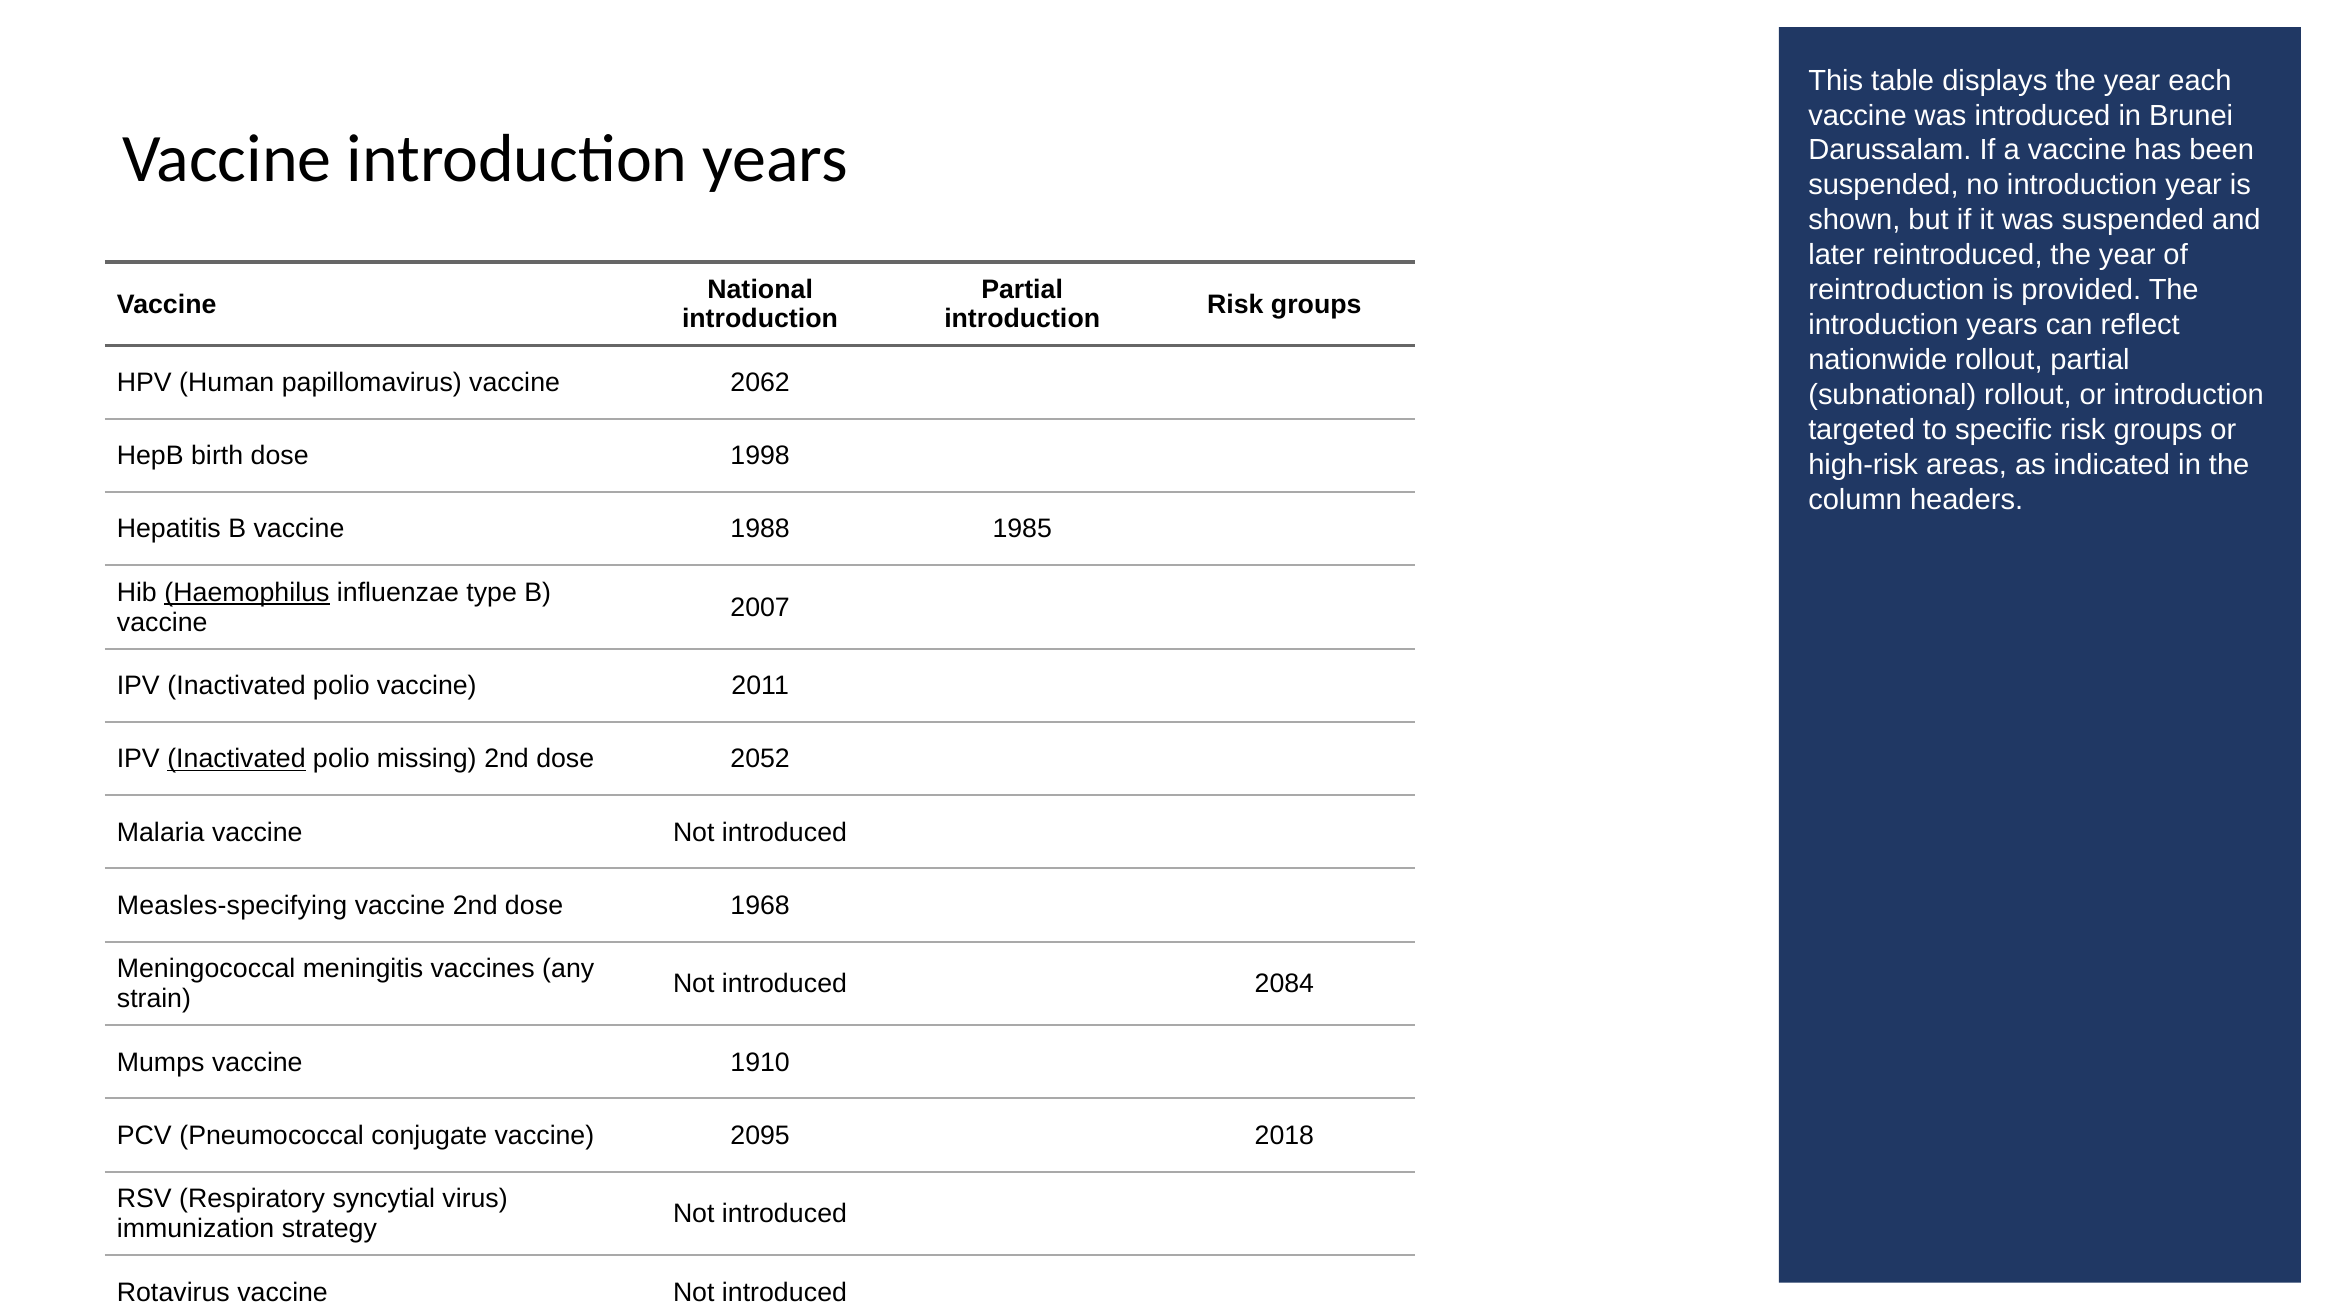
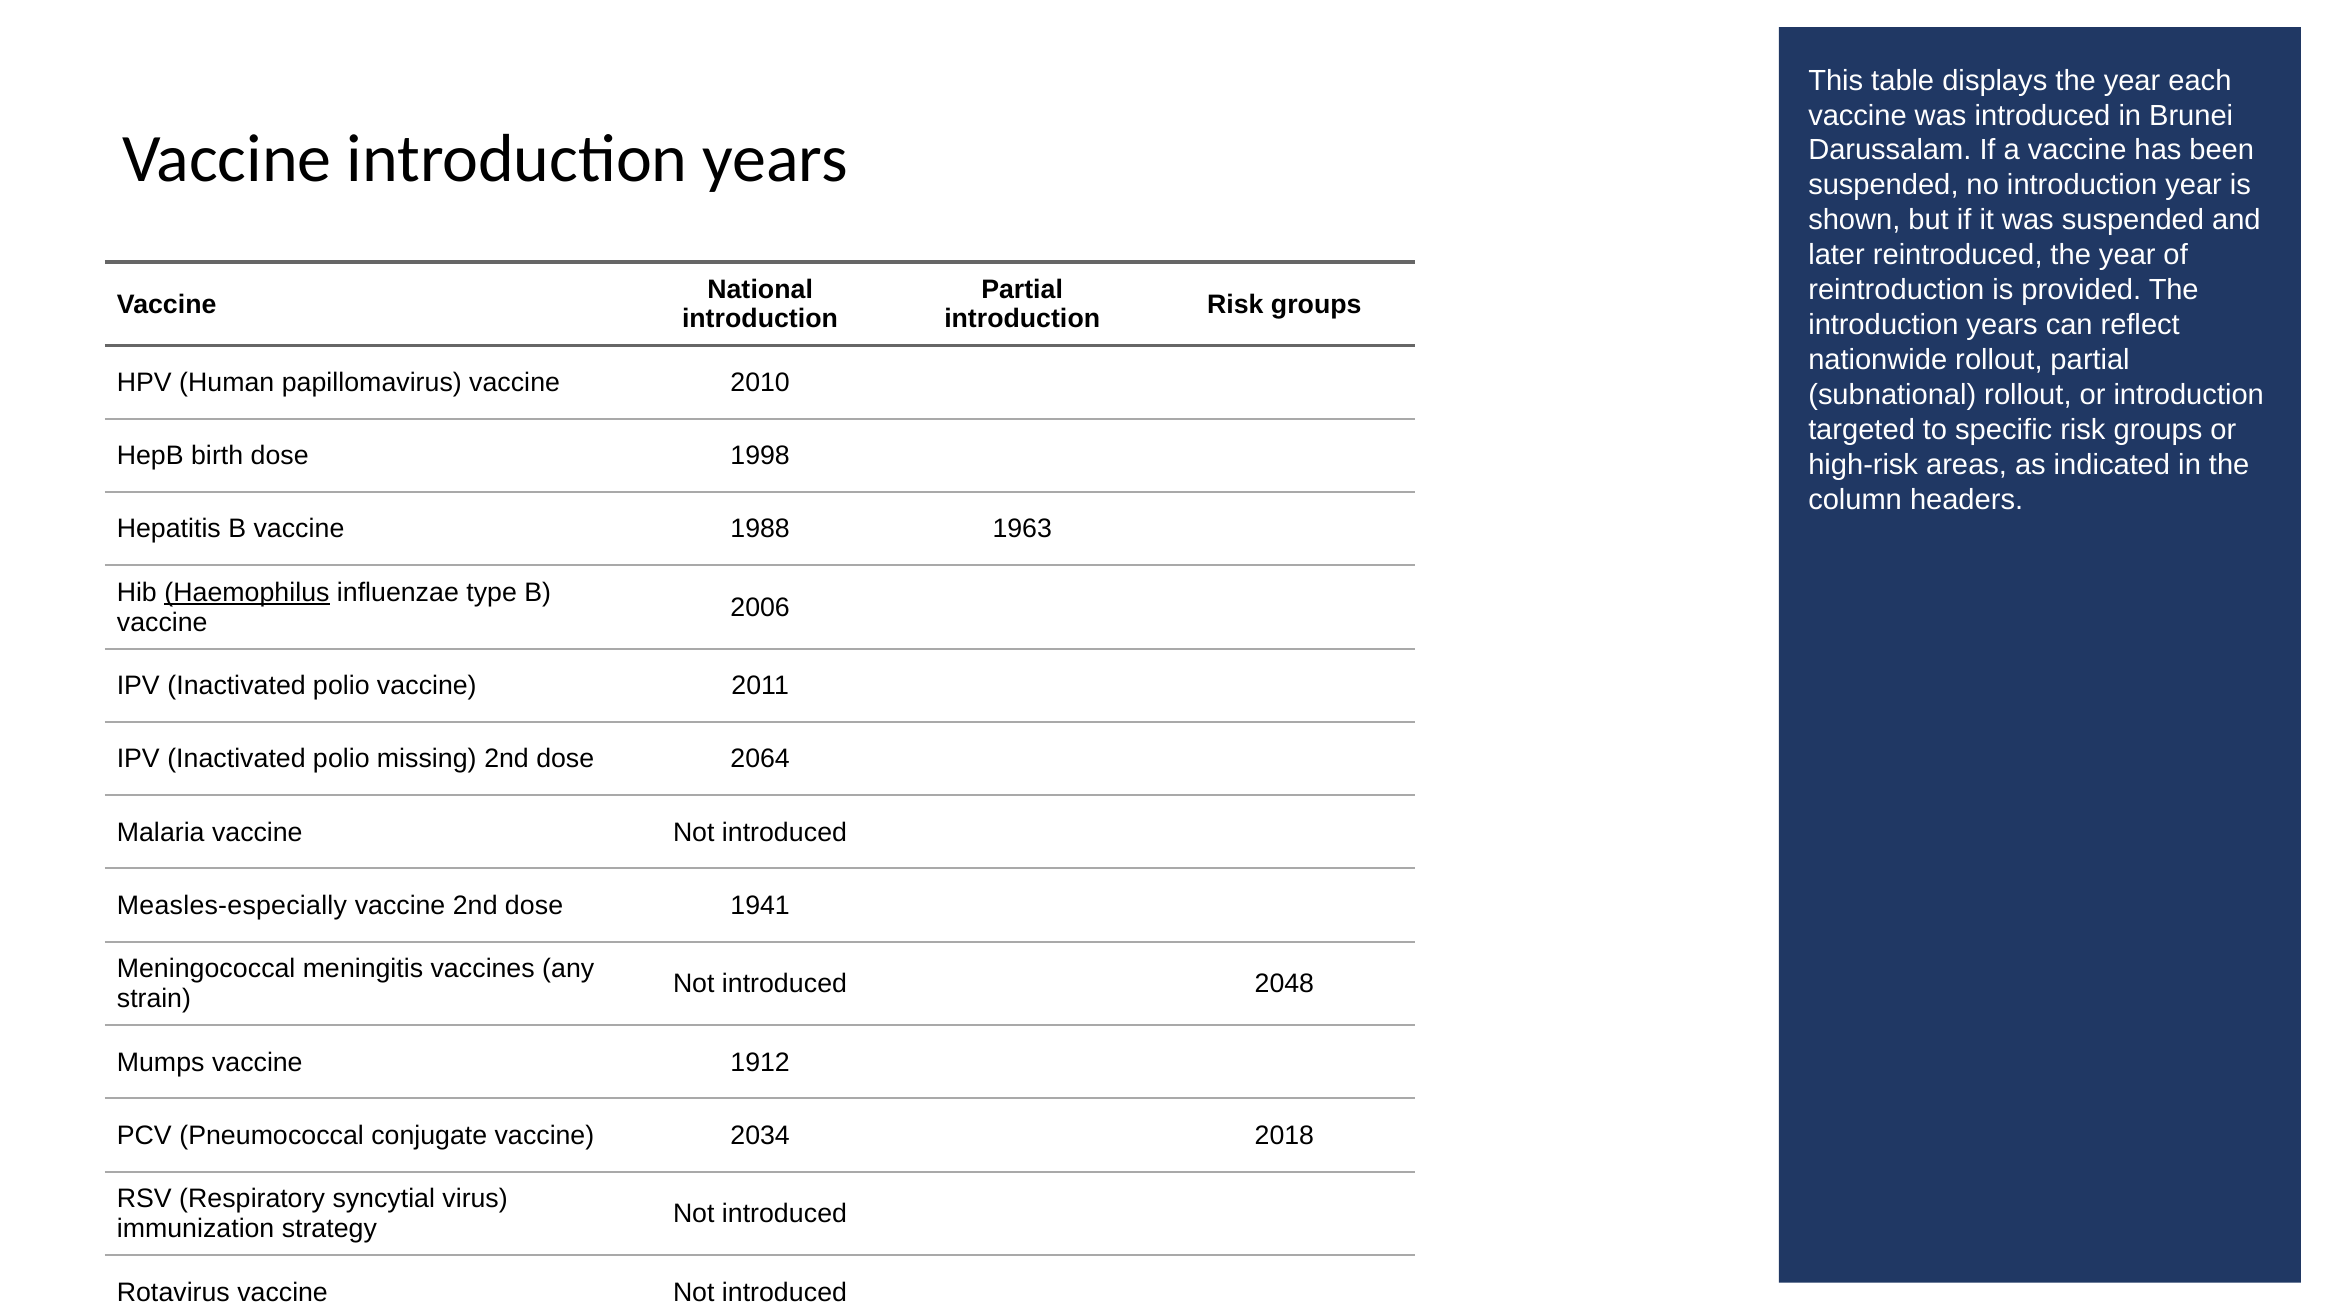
2062: 2062 -> 2010 (760, 383)
1985: 1985 -> 1963 (1022, 529)
2007: 2007 -> 2006 (760, 608)
Inactivated underline: present -> none (236, 759)
2052: 2052 -> 2064 (760, 759)
Measles-specifying: Measles-specifying -> Measles-especially (232, 906)
1968: 1968 -> 1941 (760, 906)
2084: 2084 -> 2048 (1284, 984)
1910: 1910 -> 1912 (760, 1063)
2095: 2095 -> 2034 (760, 1136)
